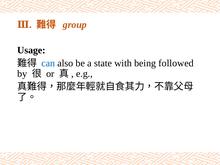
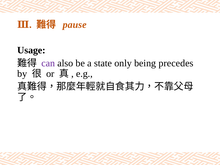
group: group -> pause (75, 25)
can colour: blue -> purple (48, 63)
with: with -> only (123, 63)
followed: followed -> precedes (176, 63)
